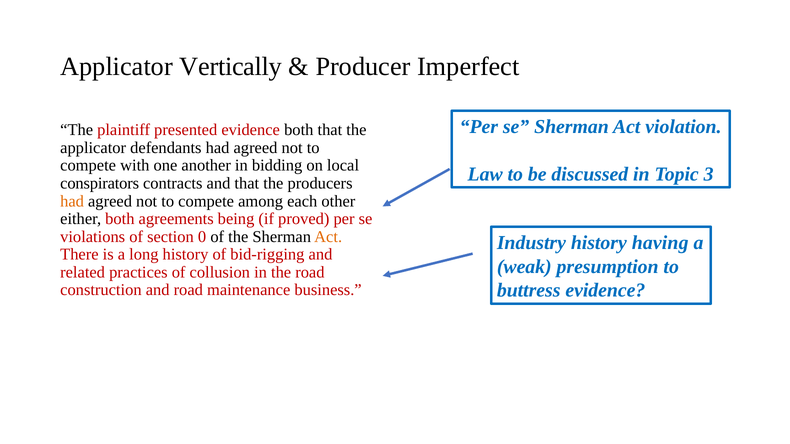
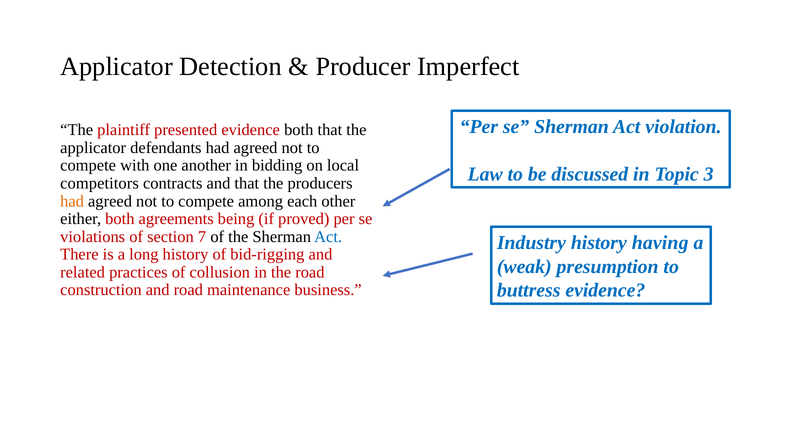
Vertically: Vertically -> Detection (231, 66)
conspirators: conspirators -> competitors (100, 183)
0: 0 -> 7 (202, 237)
Act colour: orange -> blue (328, 237)
